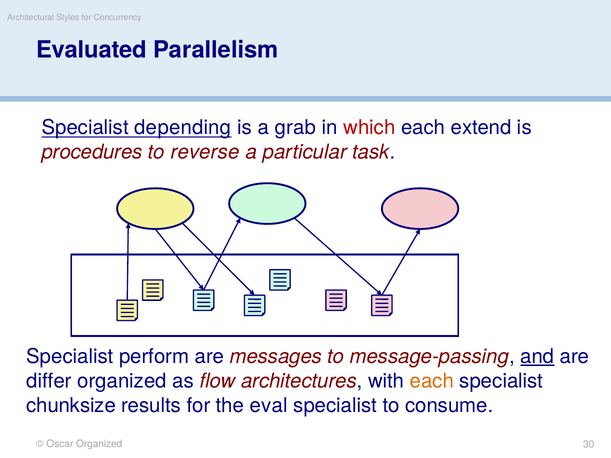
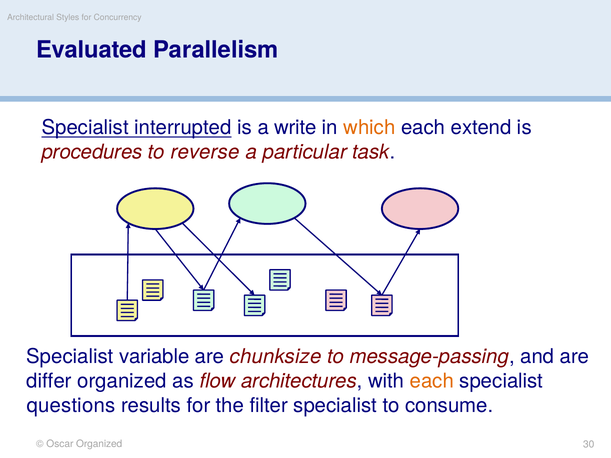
depending: depending -> interrupted (183, 128)
grab: grab -> write (295, 128)
which colour: red -> orange (369, 128)
perform: perform -> variable (154, 357)
messages: messages -> chunksize (276, 357)
and underline: present -> none (537, 357)
chunksize: chunksize -> questions (71, 406)
eval: eval -> filter (269, 406)
